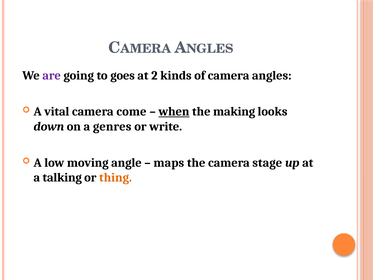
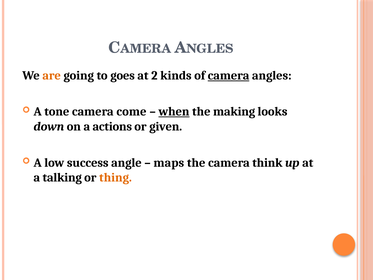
are colour: purple -> orange (52, 75)
camera underline: none -> present (229, 75)
vital: vital -> tone (57, 112)
genres: genres -> actions (112, 126)
write: write -> given (166, 126)
moving: moving -> success (88, 162)
stage: stage -> think (267, 162)
